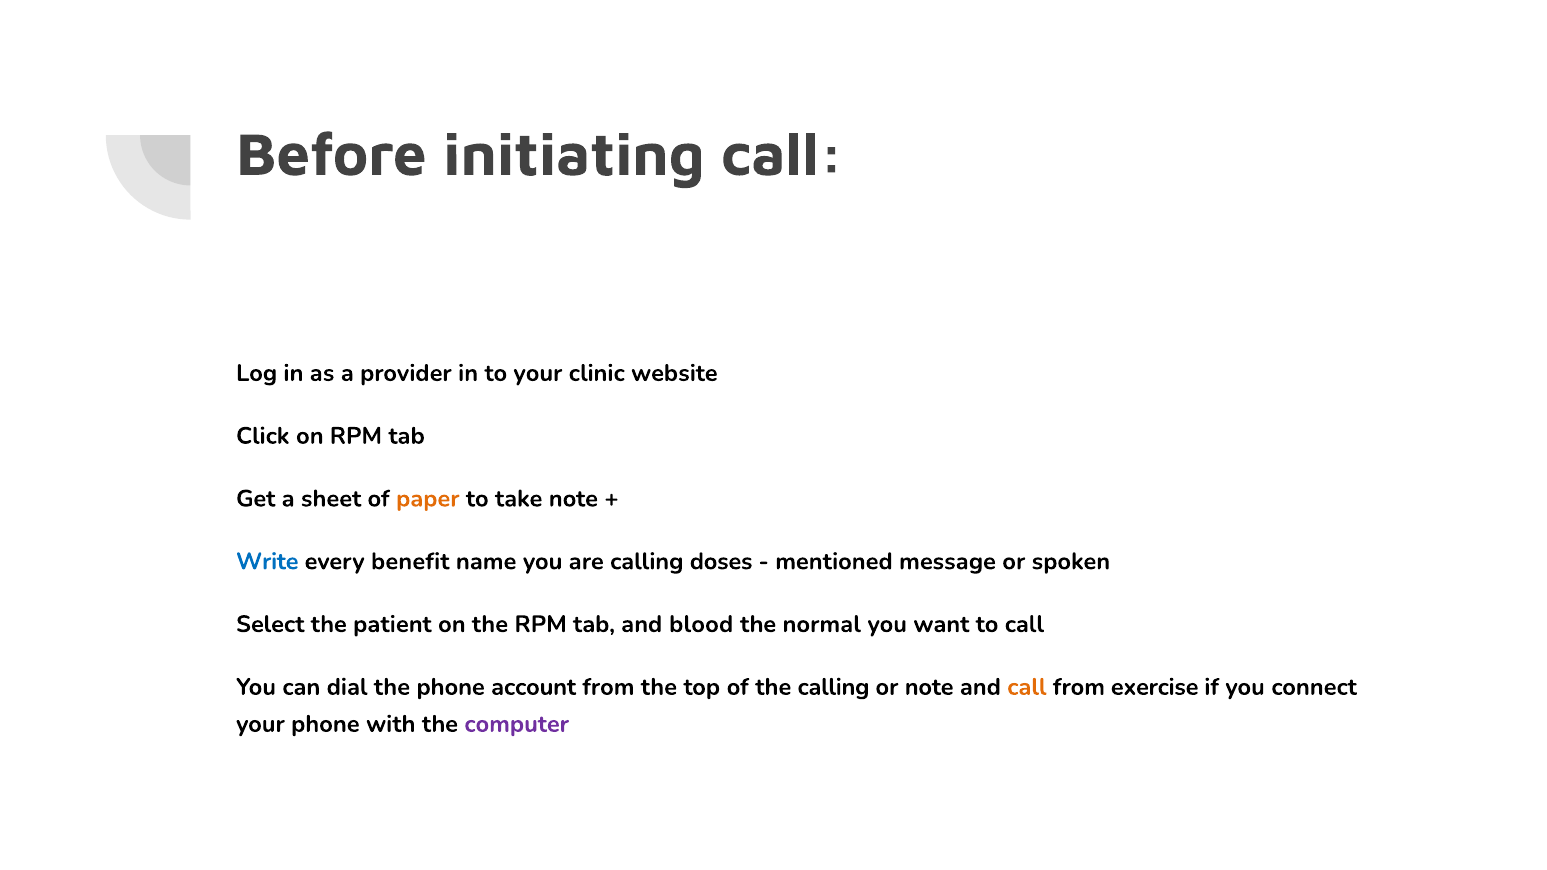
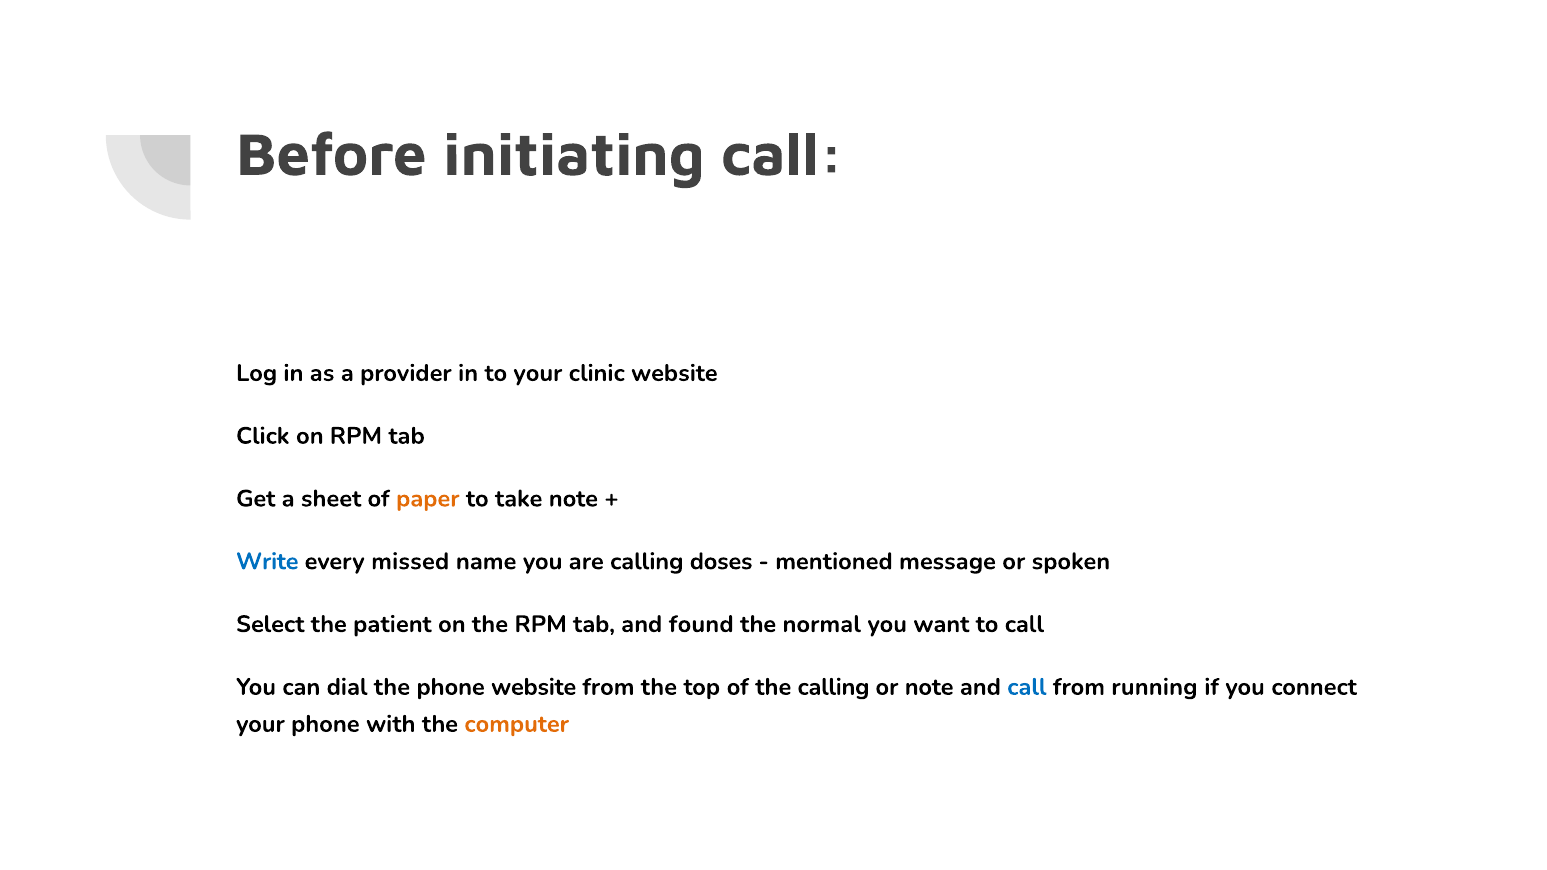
benefit: benefit -> missed (410, 562)
blood: blood -> found (701, 624)
phone account: account -> website (534, 687)
call colour: orange -> blue (1027, 687)
exercise: exercise -> running (1154, 687)
computer colour: purple -> orange (517, 724)
